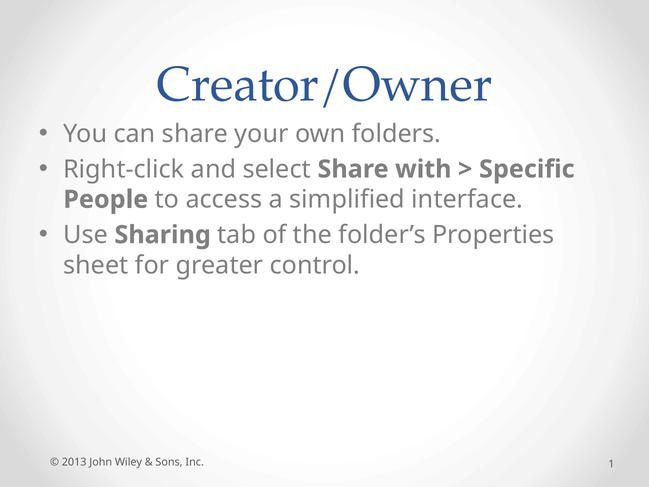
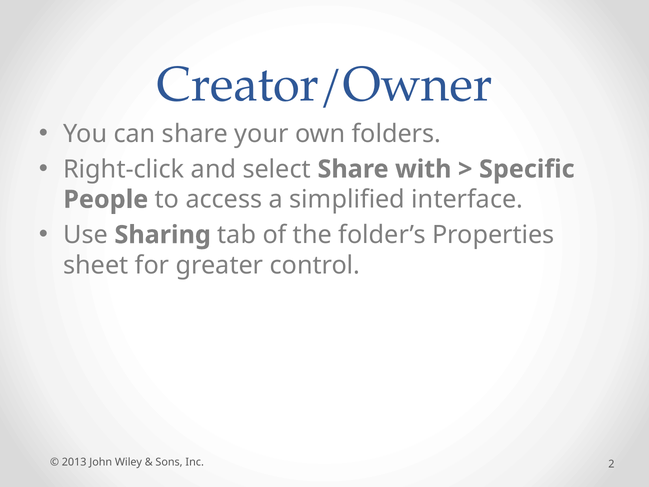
1: 1 -> 2 (611, 464)
